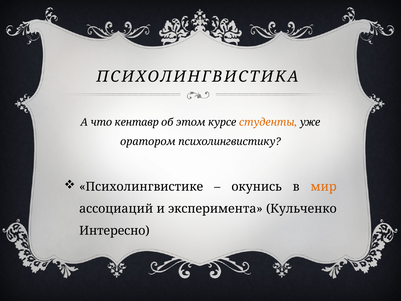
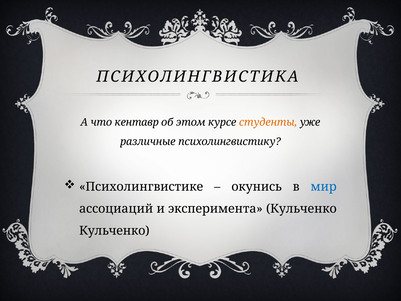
оратором: оратором -> различные (148, 141)
мир colour: orange -> blue (324, 186)
Интересно: Интересно -> Кульченко (114, 231)
